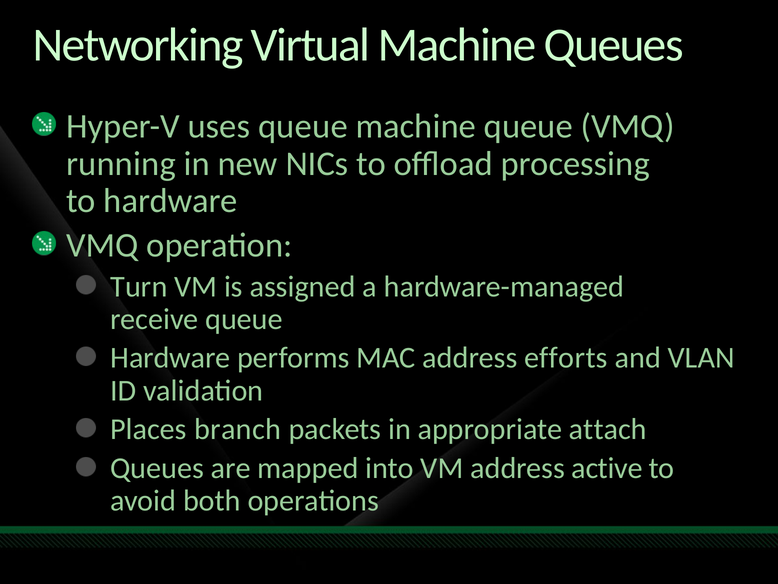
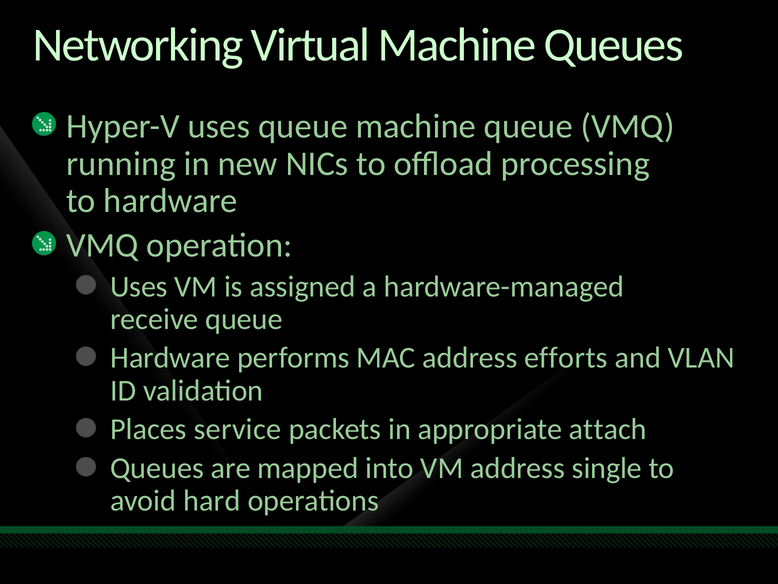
Turn: Turn -> Uses (139, 286)
branch: branch -> service (238, 429)
active: active -> single (607, 468)
both: both -> hard (212, 501)
